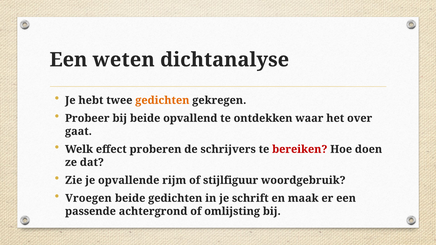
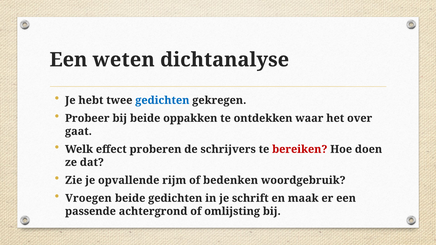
gedichten colour: orange -> blue (162, 100)
opvallend: opvallend -> oppakken (190, 118)
stijlfiguur: stijlfiguur -> bedenken (231, 180)
